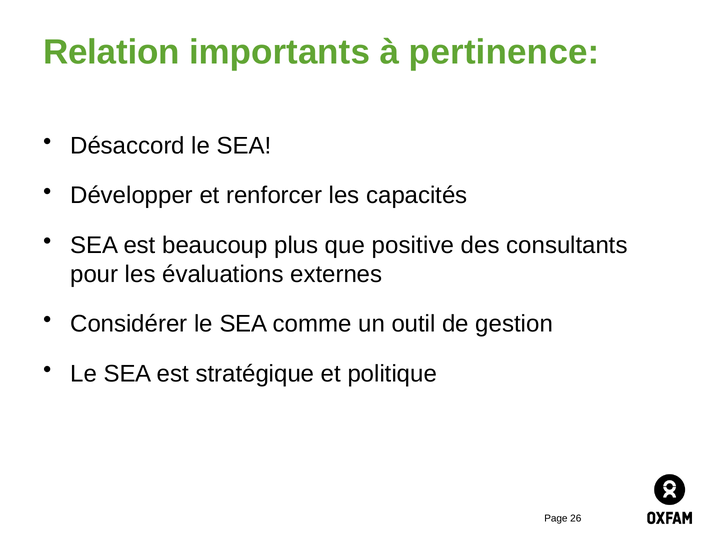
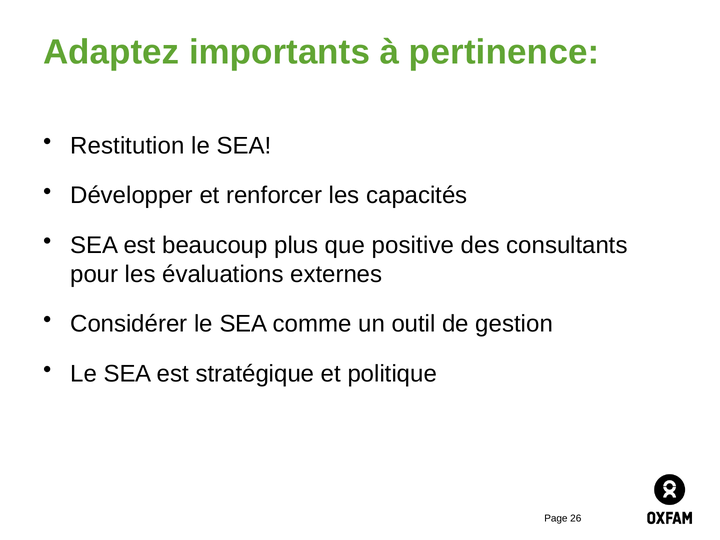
Relation: Relation -> Adaptez (111, 52)
Désaccord: Désaccord -> Restitution (127, 146)
